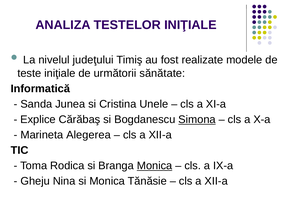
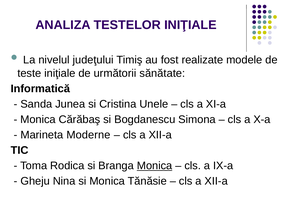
Explice: Explice -> Monica (38, 120)
Simona underline: present -> none (197, 120)
Alegerea: Alegerea -> Moderne (88, 135)
